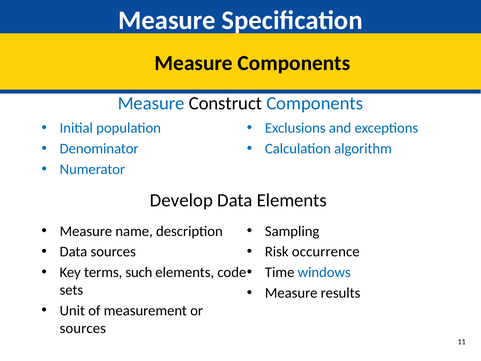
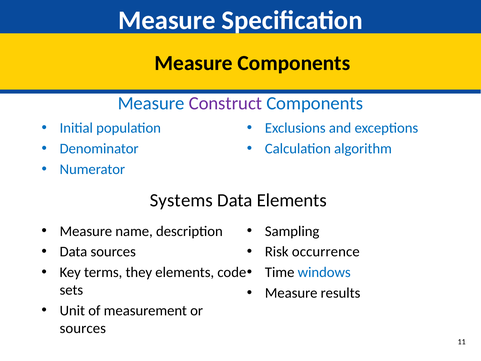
Construct colour: black -> purple (225, 103)
Develop: Develop -> Systems (181, 200)
such: such -> they (139, 272)
